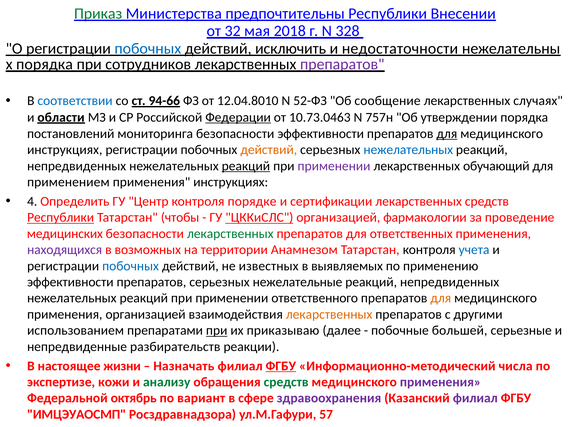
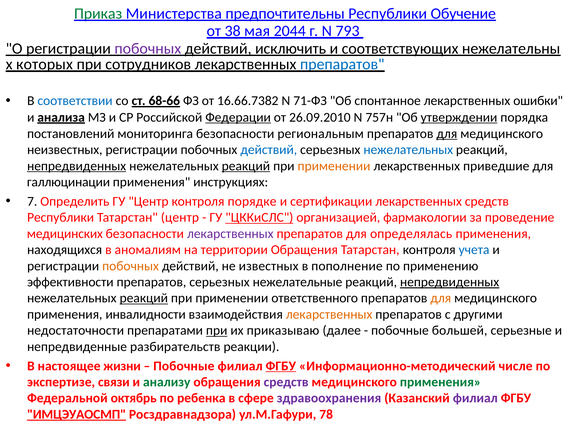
Внесении: Внесении -> Обучение (463, 14)
32: 32 -> 38 (233, 31)
2018: 2018 -> 2044 (290, 31)
328: 328 -> 793 (348, 31)
побочных colour: blue -> purple (148, 49)
недостаточности: недостаточности -> соответствующих (400, 49)
порядка: порядка -> которых (45, 64)
препаратов colour: purple -> blue (342, 64)
94-66: 94-66 -> 68-66 (164, 101)
12.04.8010: 12.04.8010 -> 16.66.7382 (248, 101)
52-ФЗ: 52-ФЗ -> 71-ФЗ (310, 101)
сообщение: сообщение -> спонтанное (388, 101)
случаях: случаях -> ошибки (538, 101)
области: области -> анализа (61, 117)
10.73.0463: 10.73.0463 -> 26.09.2010 (320, 117)
утверждении underline: none -> present (459, 117)
безопасности эффективности: эффективности -> региональным (321, 134)
инструкциях: инструкциях -> неизвестных (65, 150)
действий colour: orange -> blue (269, 150)
непредвиденных underline: none -> present (77, 166)
применении colour: purple -> orange (334, 166)
обучающий: обучающий -> приведшие (496, 166)
применением: применением -> галлюцинации (68, 182)
4: 4 -> 7 (32, 202)
Республики underline: present -> none (61, 218)
Татарстан чтобы: чтобы -> центр (180, 218)
лекарственных colour: green -> purple (230, 234)
ответственных: ответственных -> определялась (411, 234)
находящихся colour: purple -> black (65, 250)
возможных: возможных -> аномалиям (148, 250)
территории Анамнезом: Анамнезом -> Обращения (304, 250)
побочных colour: blue -> orange (131, 266)
выявляемых: выявляемых -> пополнение (347, 266)
непредвиденных underline: none -> present (450, 282)
реакций underline: none -> present (144, 299)
применения организацией: организацией -> инвалидности (146, 315)
использованием: использованием -> недостаточности (76, 331)
Назначать: Назначать -> Побочные (184, 366)
числа: числа -> числе (516, 366)
кожи: кожи -> связи (114, 382)
средств colour: green -> purple (286, 382)
применения colour: purple -> green (441, 382)
вариант: вариант -> ребенка (201, 399)
ИМЦЭУАОСМП underline: none -> present (77, 415)
57: 57 -> 78 (326, 415)
